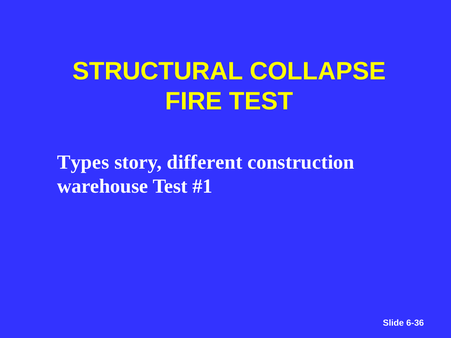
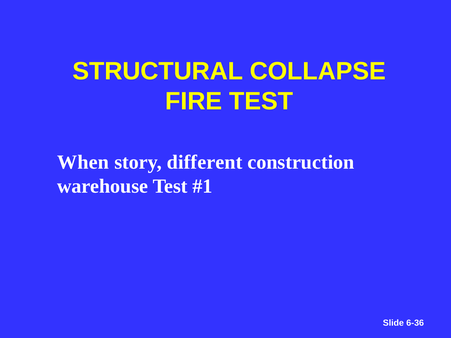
Types: Types -> When (83, 162)
